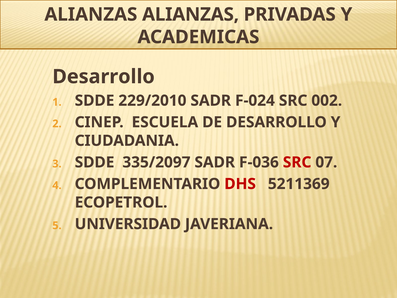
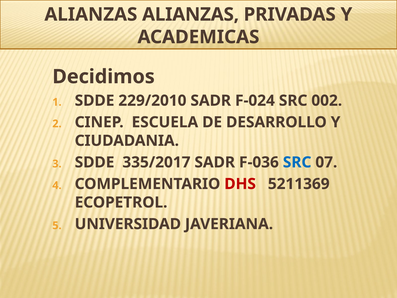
Desarrollo: Desarrollo -> Decidimos (104, 77)
335/2097: 335/2097 -> 335/2017 (156, 162)
SRC colour: red -> blue (297, 162)
